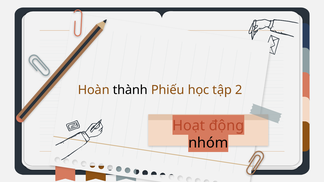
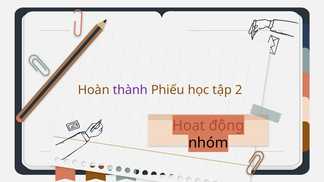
thành colour: black -> purple (130, 90)
